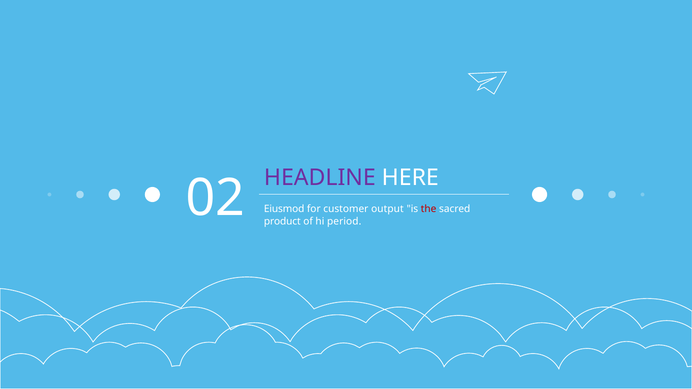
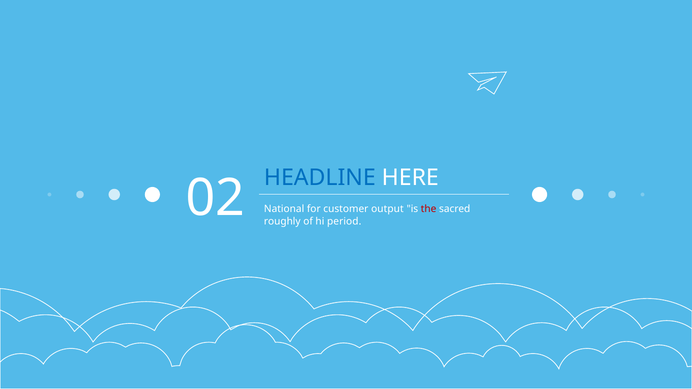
HEADLINE colour: purple -> blue (320, 178)
Eiusmod: Eiusmod -> National (284, 209)
product: product -> roughly (282, 221)
